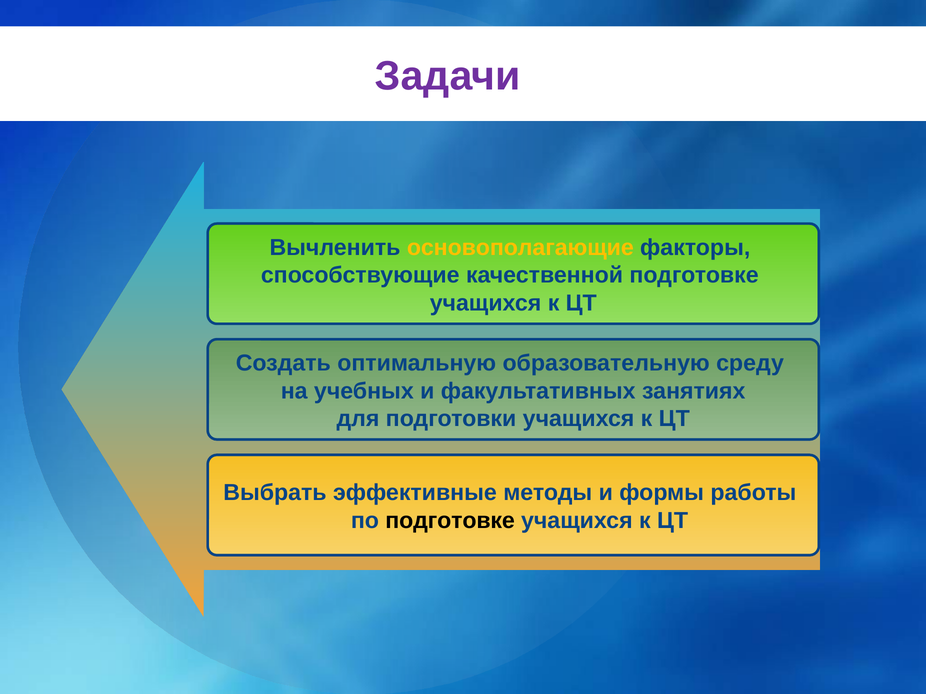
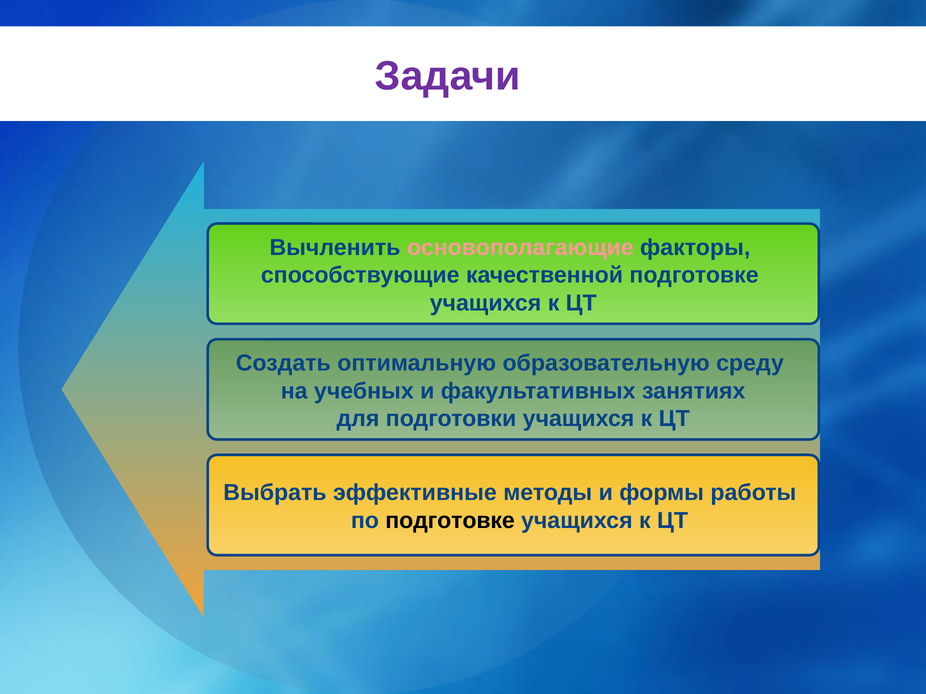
основополагающие colour: yellow -> pink (520, 248)
